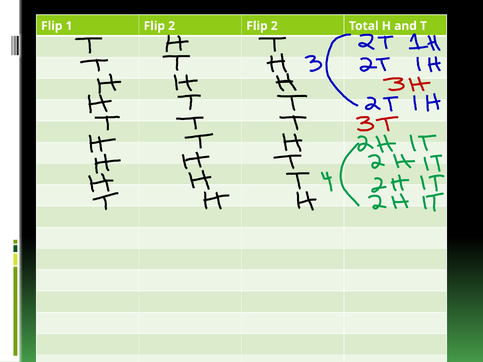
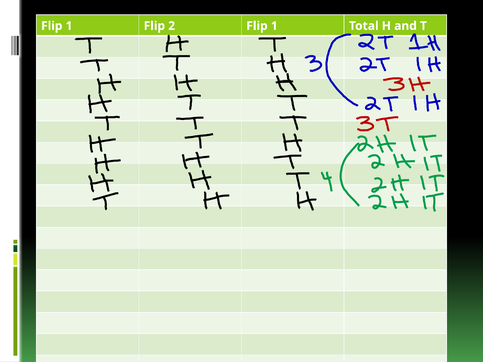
2: 2 -> 1 (274, 26)
